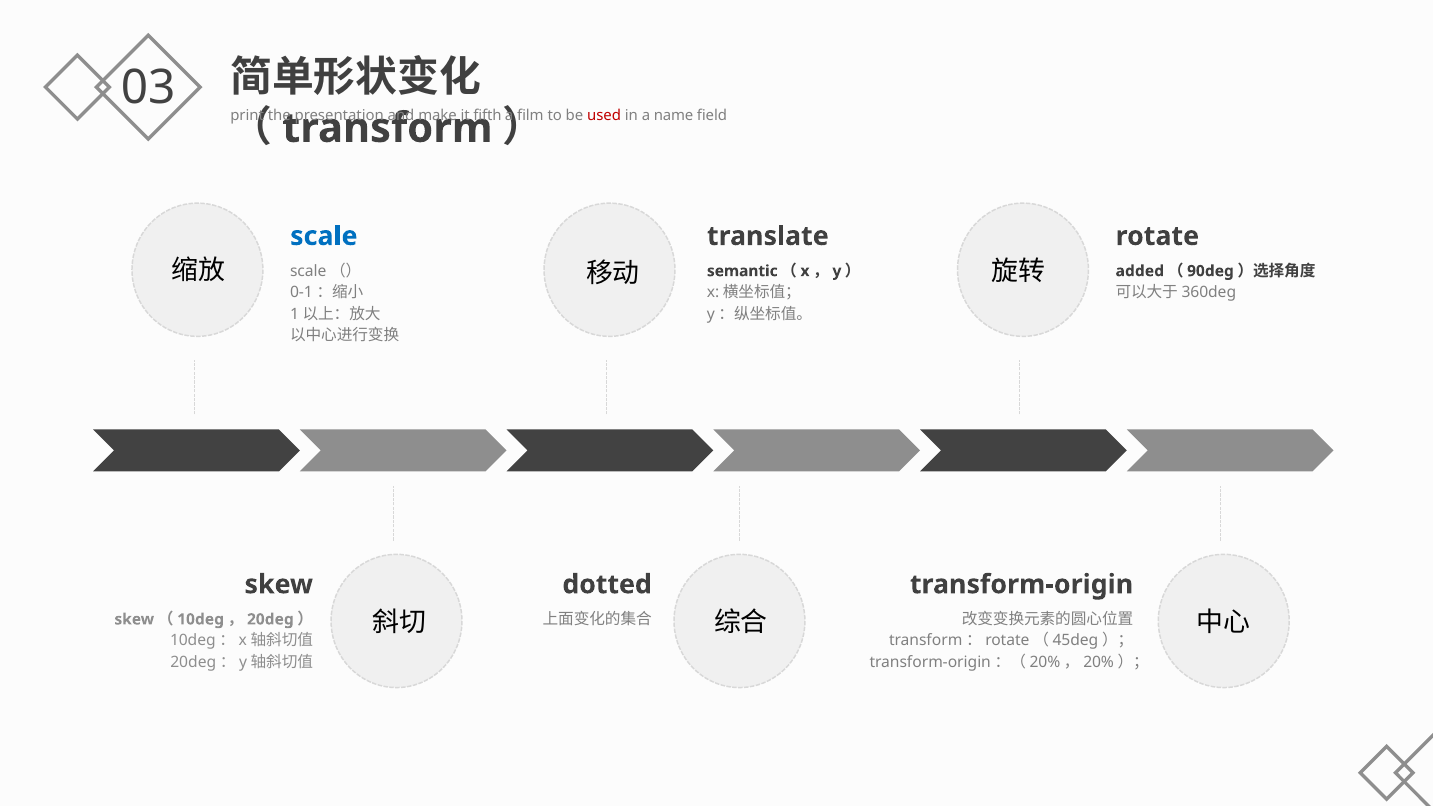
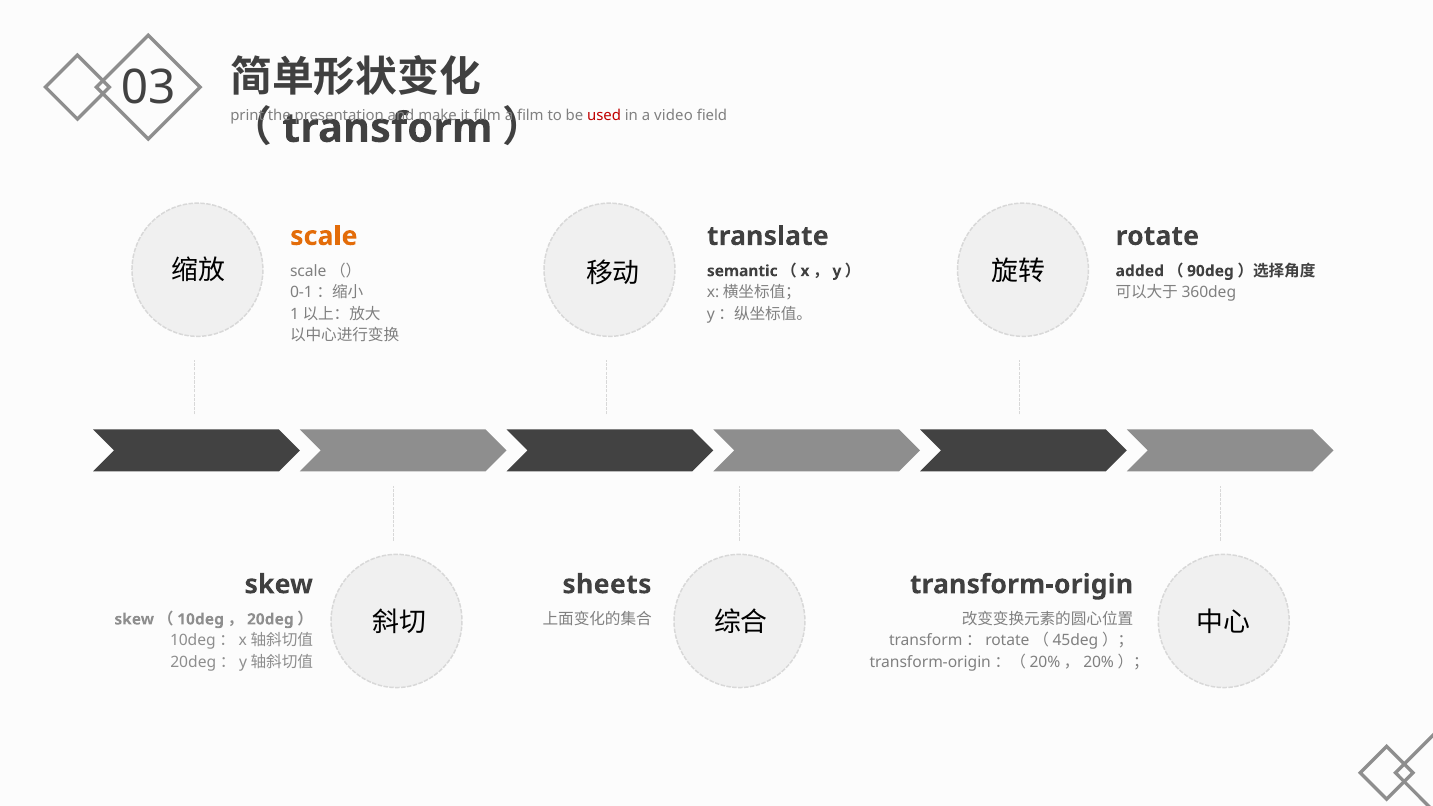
fifth: fifth -> film (487, 116)
name: name -> video (673, 116)
scale colour: blue -> orange (324, 236)
dotted: dotted -> sheets (607, 584)
